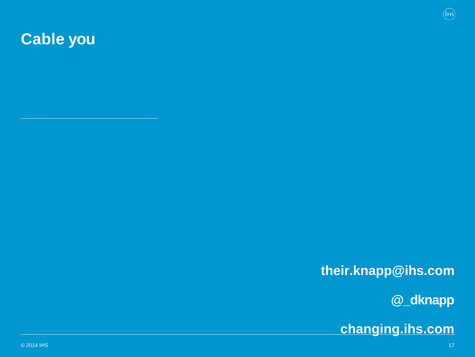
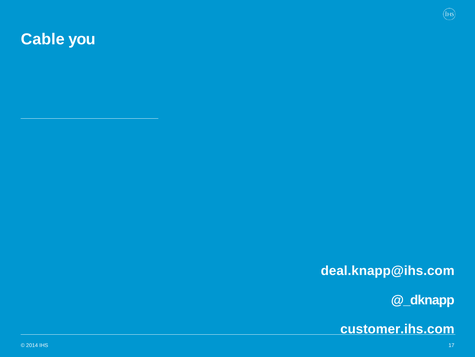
their.knapp@ihs.com: their.knapp@ihs.com -> deal.knapp@ihs.com (388, 270)
changing.ihs.com: changing.ihs.com -> customer.ihs.com (397, 328)
